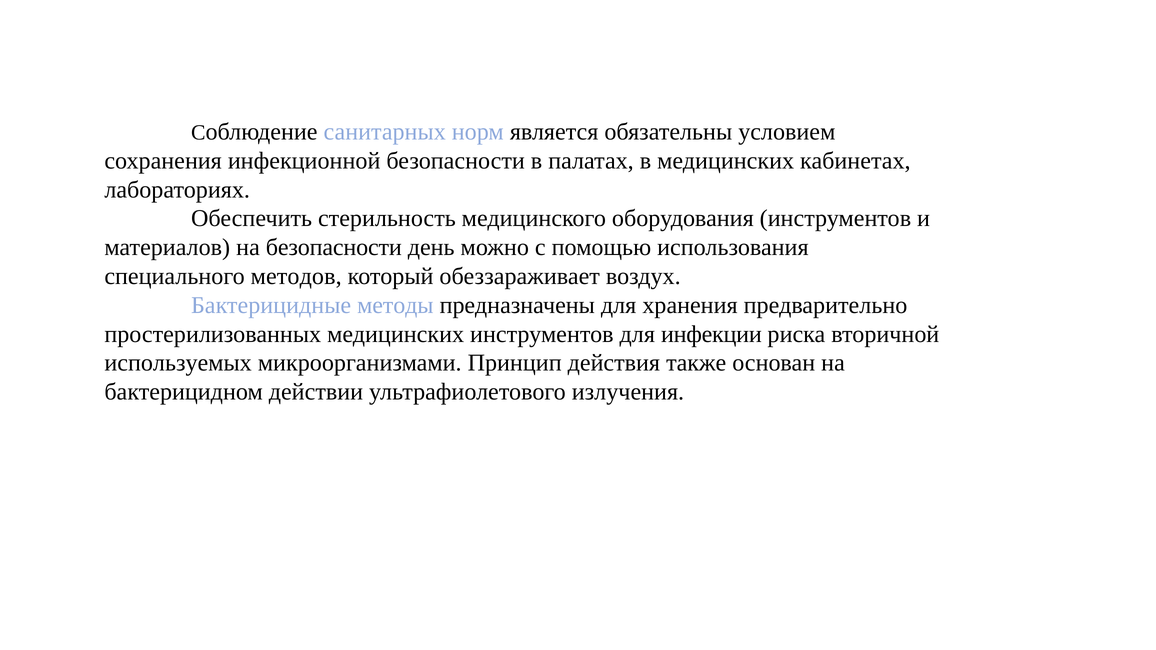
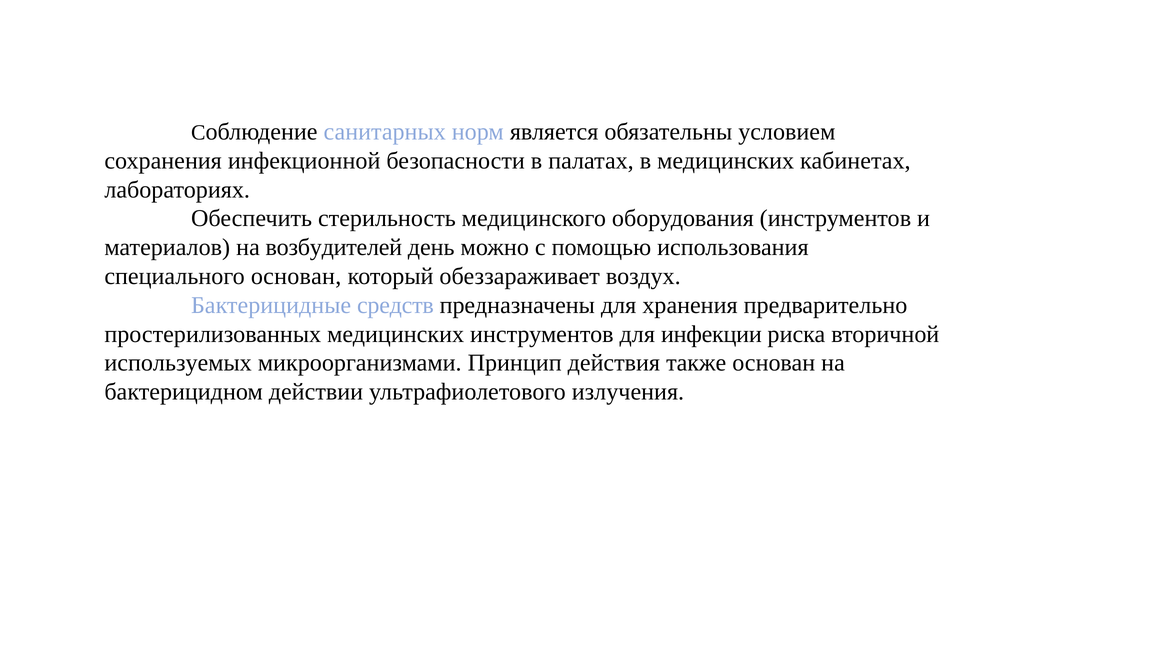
на безопасности: безопасности -> возбудителей (334, 248)
специального методов: методов -> основан (296, 276)
методы: методы -> средств (395, 305)
